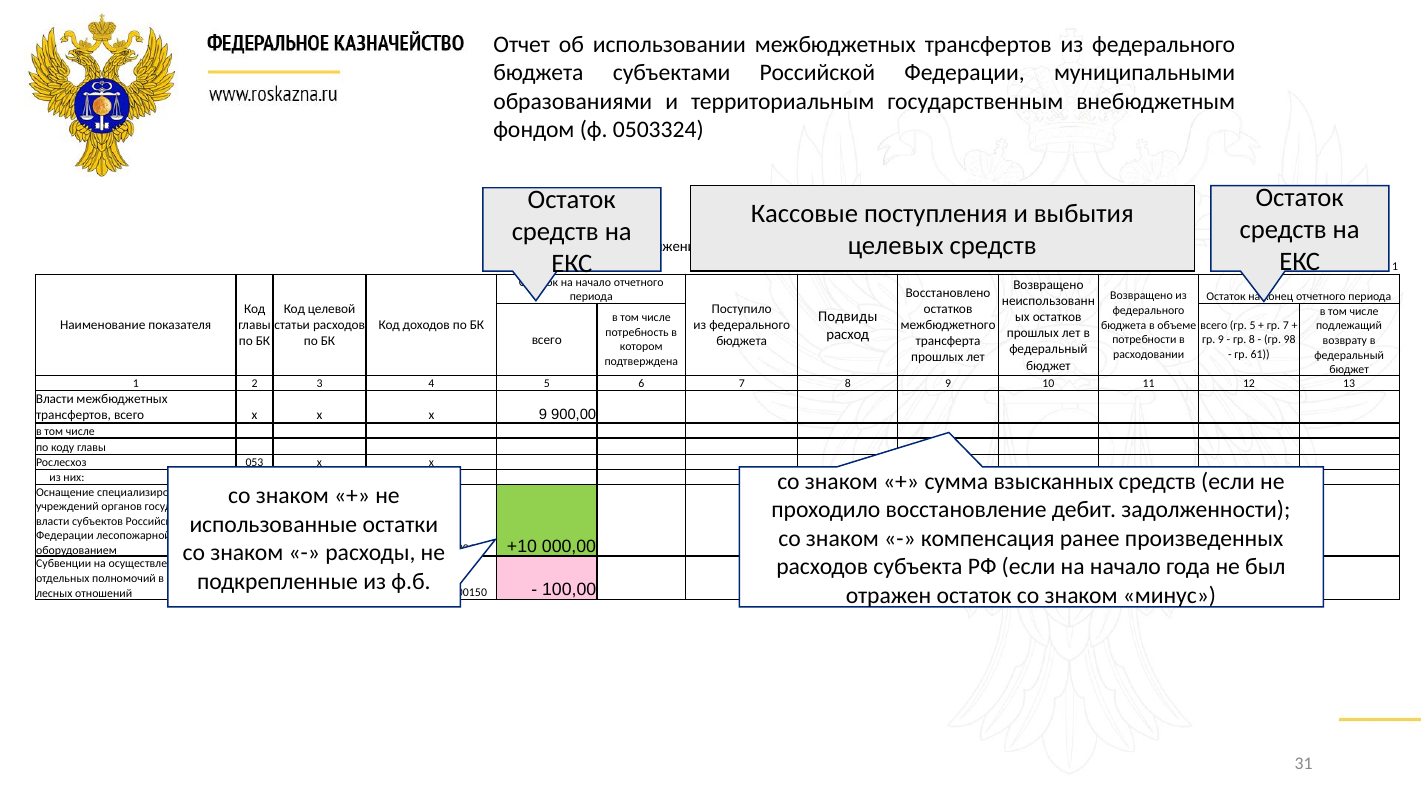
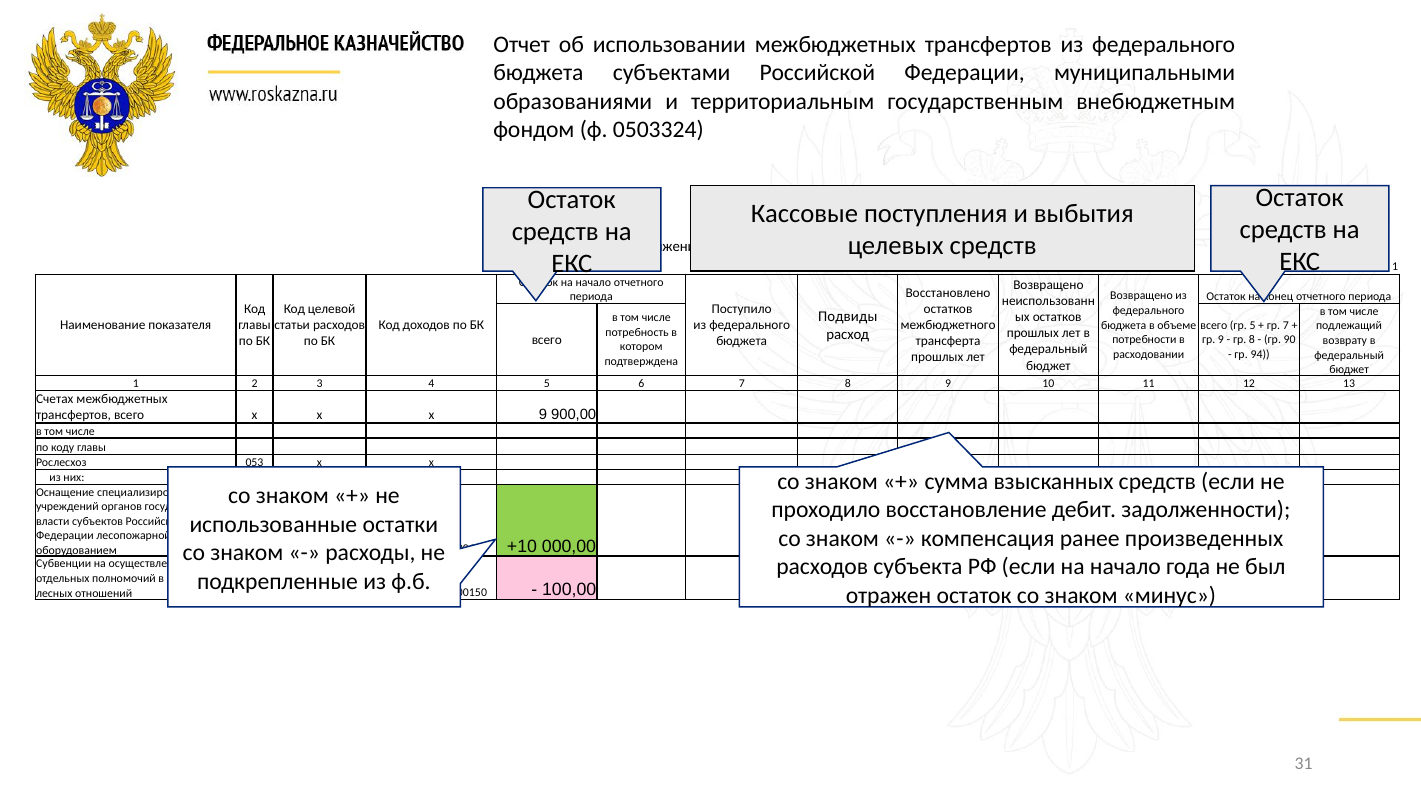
98: 98 -> 90 (1290, 339)
61: 61 -> 94 (1260, 354)
Власти: Власти -> Счетах (55, 399)
